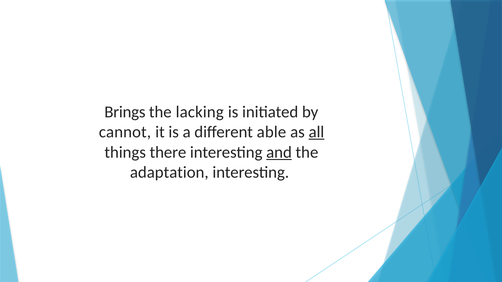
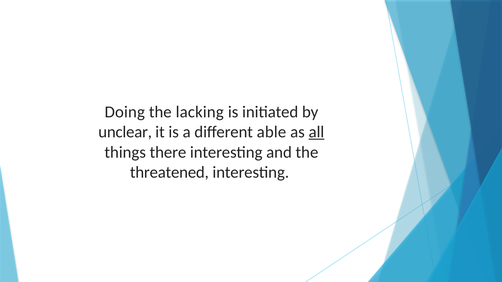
Brings: Brings -> Doing (125, 112)
cannot: cannot -> unclear (125, 132)
and underline: present -> none (279, 152)
adaptation: adaptation -> threatened (169, 172)
